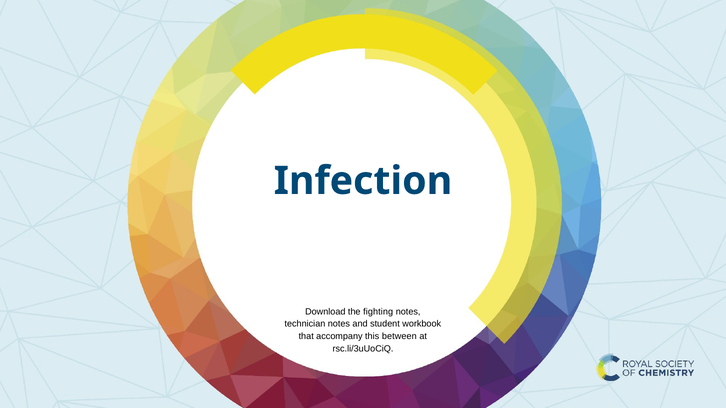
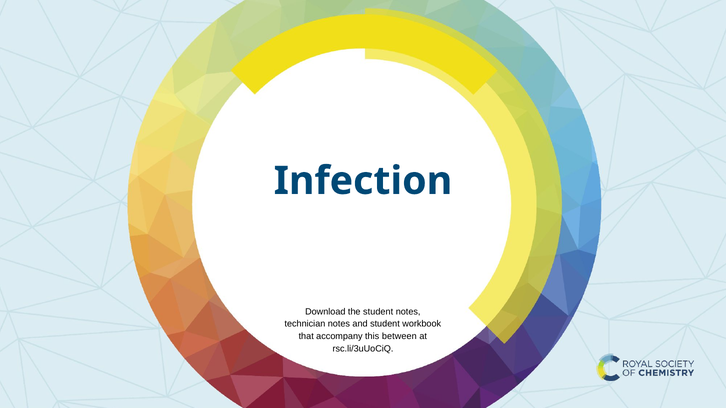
the fighting: fighting -> student (378, 312)
